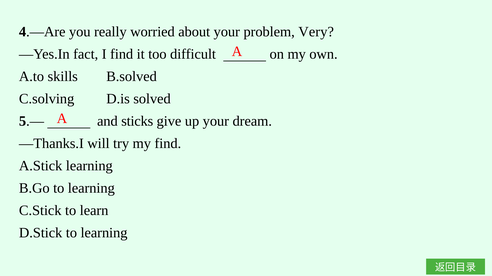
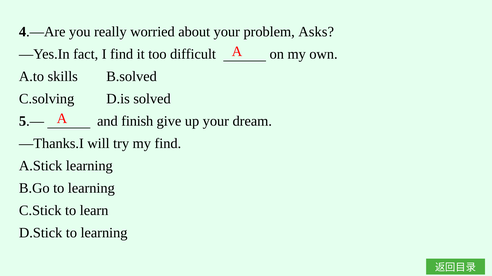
Very: Very -> Asks (316, 32)
sticks: sticks -> finish (137, 122)
